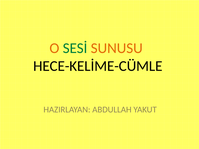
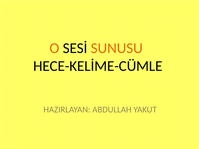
SESİ colour: green -> black (75, 48)
